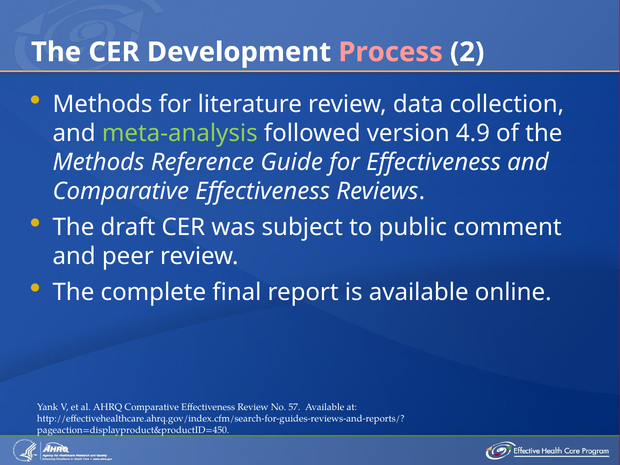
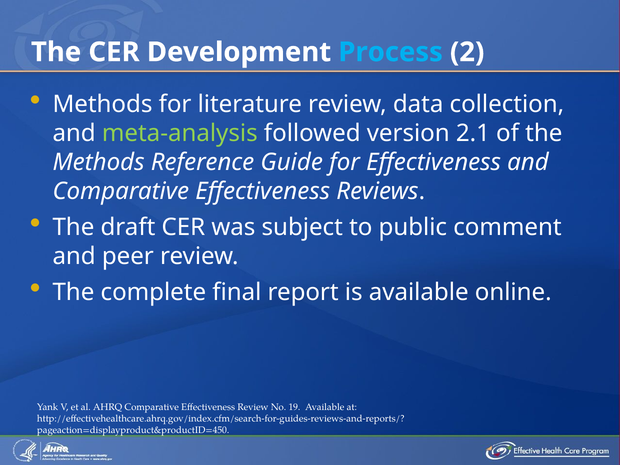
Process colour: pink -> light blue (391, 52)
4.9: 4.9 -> 2.1 (473, 133)
57: 57 -> 19 (294, 407)
